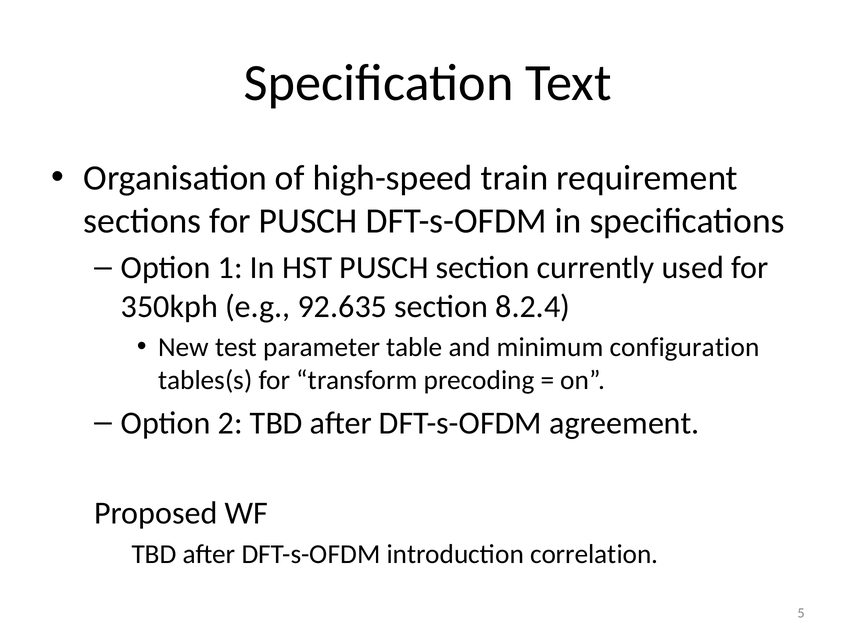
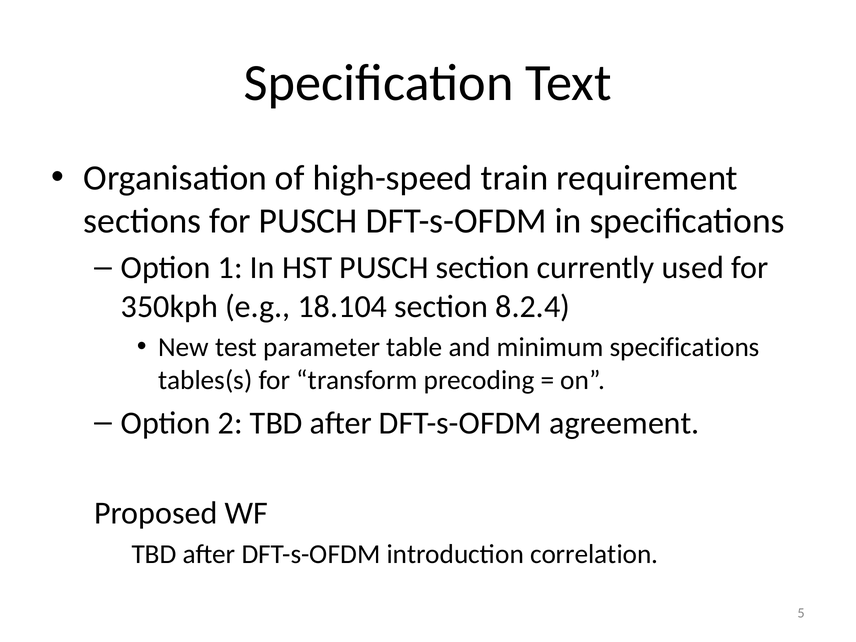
92.635: 92.635 -> 18.104 (342, 306)
minimum configuration: configuration -> specifications (685, 347)
